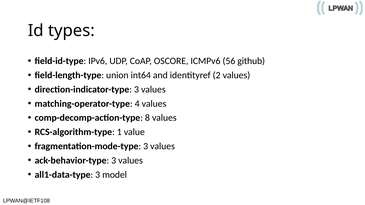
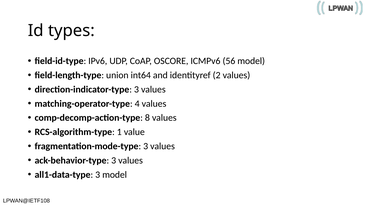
56 github: github -> model (251, 61)
